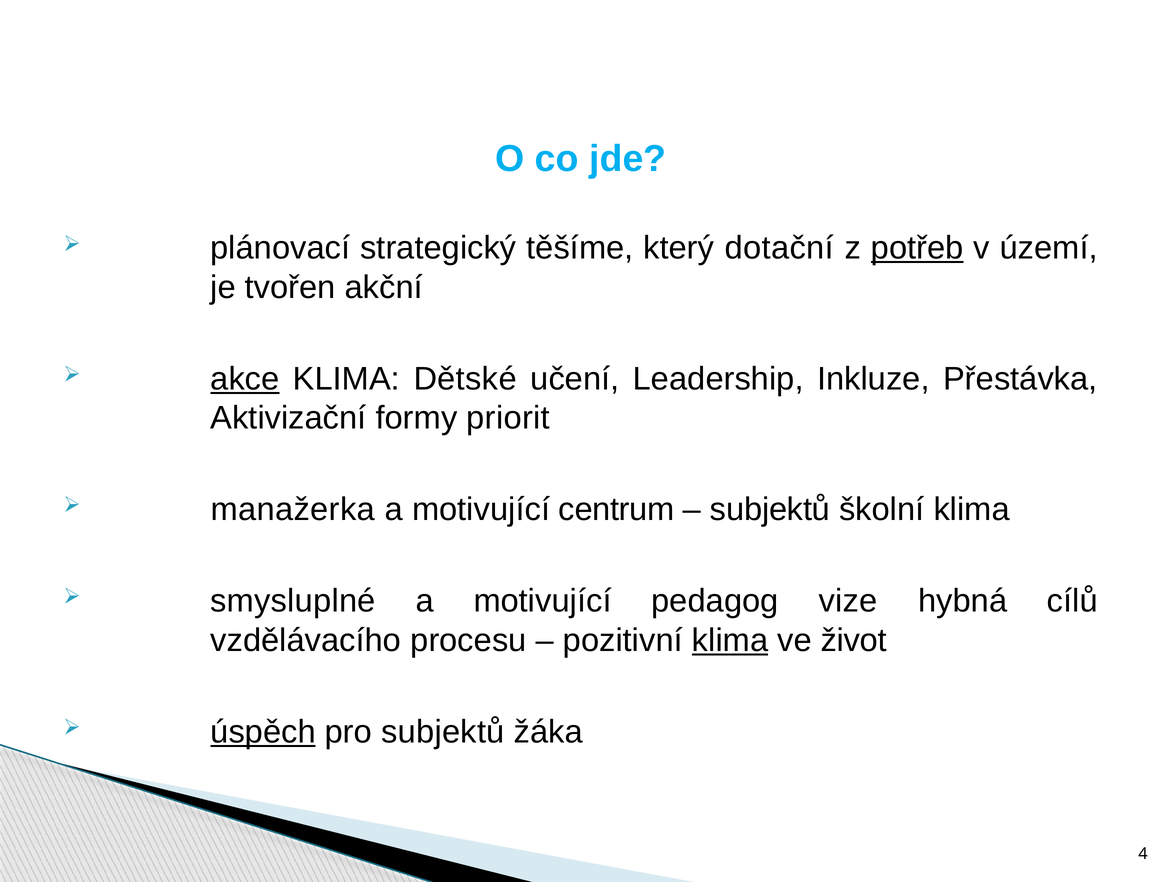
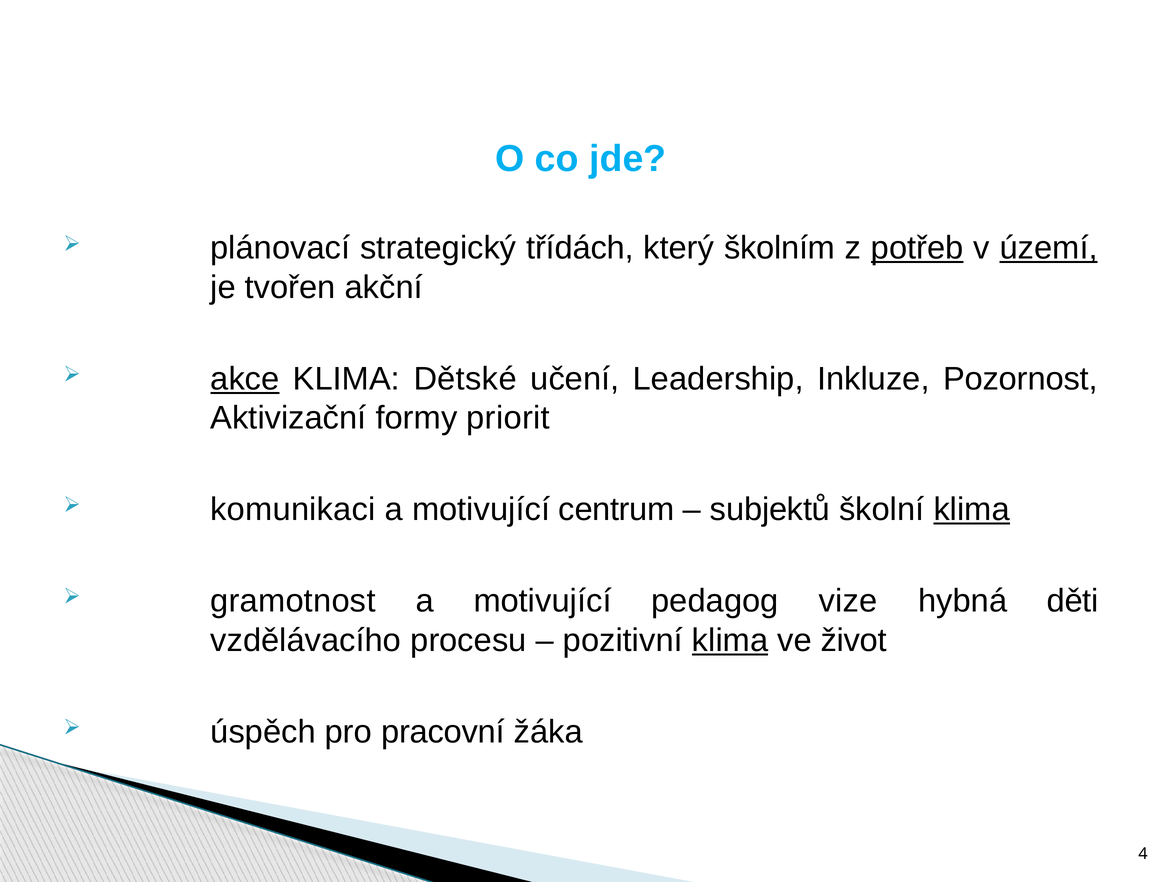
těšíme: těšíme -> třídách (580, 248)
dotační: dotační -> školním (780, 248)
území underline: none -> present (1049, 248)
Přestávka: Přestávka -> Pozornost (1020, 379)
manažerka: manažerka -> komunikaci (293, 510)
klima underline: none -> present (972, 510)
smysluplné: smysluplné -> gramotnost (293, 601)
cílů: cílů -> děti (1073, 601)
úspěch underline: present -> none (263, 732)
pro subjektů: subjektů -> pracovní (443, 732)
